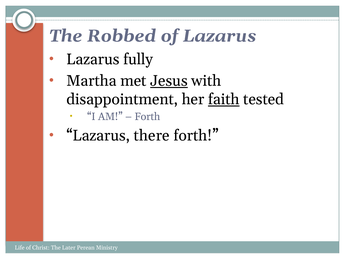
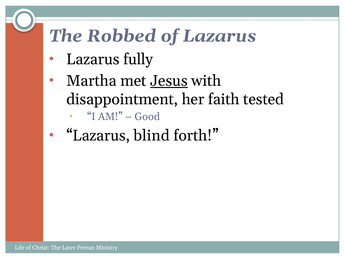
faith underline: present -> none (224, 99)
Forth: Forth -> Good (147, 117)
there: there -> blind (152, 135)
